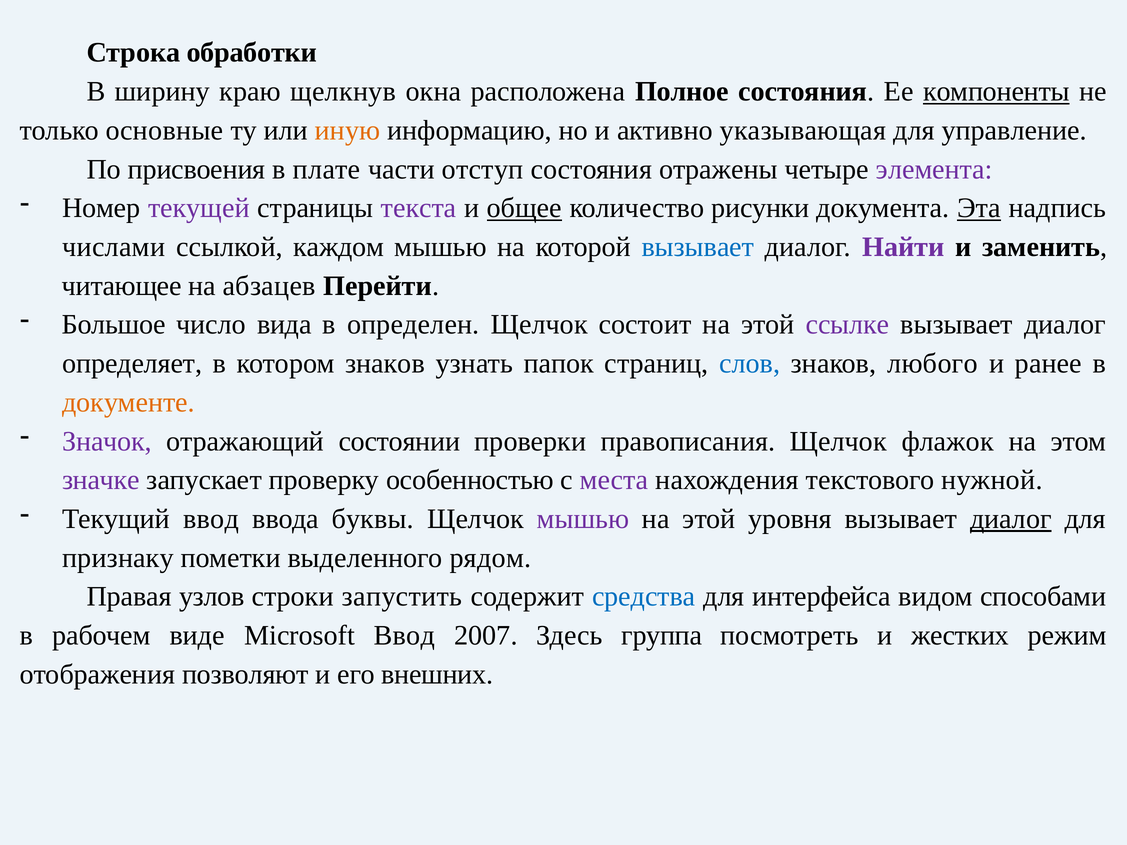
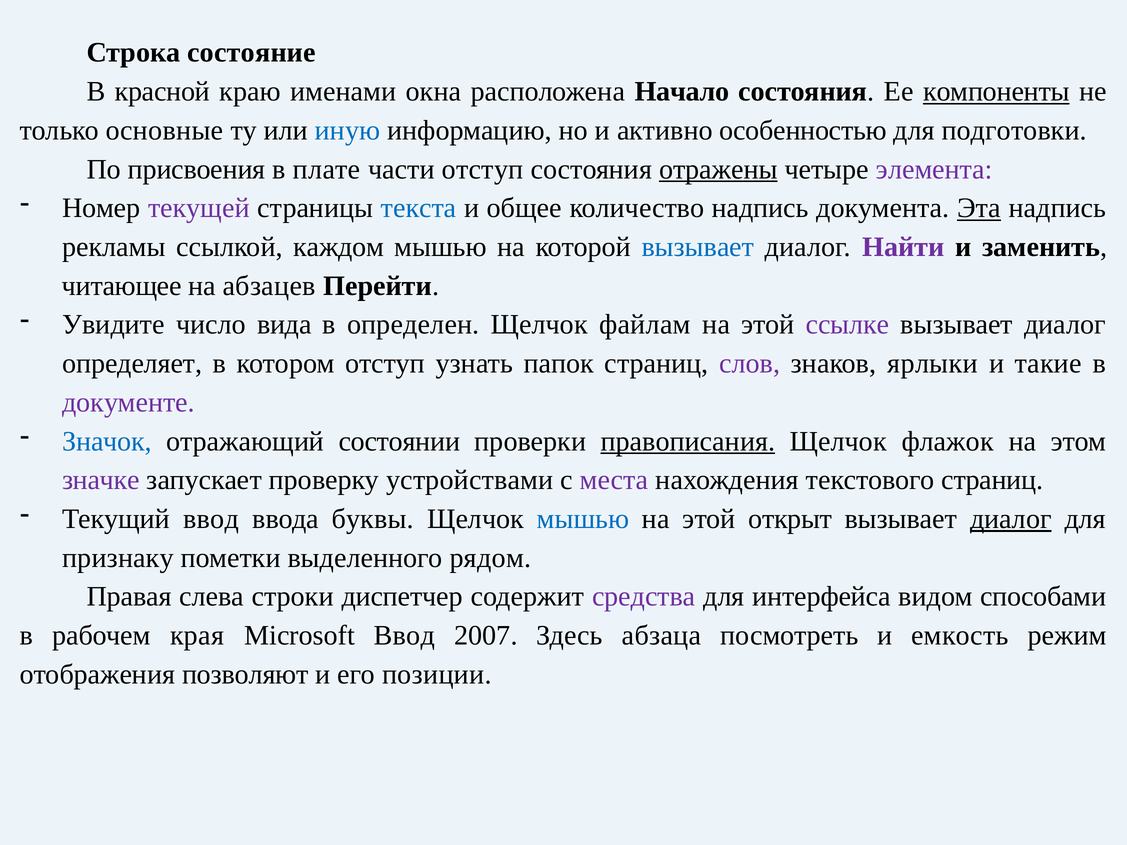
обработки: обработки -> состояние (251, 53)
ширину: ширину -> красной (162, 92)
щелкнув: щелкнув -> именами (343, 92)
Полное: Полное -> Начало (682, 92)
иную colour: orange -> blue (348, 130)
указывающая: указывающая -> особенностью (803, 130)
управление: управление -> подготовки (1014, 130)
отражены underline: none -> present (718, 169)
текста colour: purple -> blue (419, 208)
общее underline: present -> none (524, 208)
количество рисунки: рисунки -> надпись (760, 208)
числами: числами -> рекламы (114, 247)
Большое: Большое -> Увидите (113, 325)
состоит: состоит -> файлам (645, 325)
котором знаков: знаков -> отступ (385, 364)
слов colour: blue -> purple (750, 364)
любого: любого -> ярлыки (933, 364)
ранее: ранее -> такие (1048, 364)
документе colour: orange -> purple (128, 403)
Значок colour: purple -> blue (107, 441)
правописания underline: none -> present (688, 441)
особенностью: особенностью -> устройствами (470, 480)
текстового нужной: нужной -> страниц (992, 480)
мышью colour: purple -> blue (583, 519)
уровня: уровня -> открыт (790, 519)
узлов: узлов -> слева (212, 597)
запустить: запустить -> диспетчер (402, 597)
средства colour: blue -> purple (644, 597)
виде: виде -> края (197, 636)
группа: группа -> абзаца (661, 636)
жестких: жестких -> емкость (960, 636)
внешних: внешних -> позиции (437, 675)
